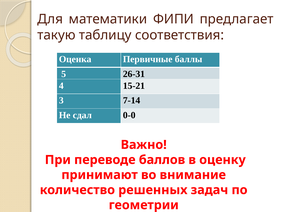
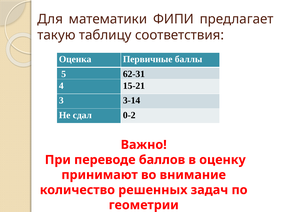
26-31: 26-31 -> 62-31 (134, 74)
7-14: 7-14 -> 3-14 (132, 101)
0-0: 0-0 -> 0-2 (129, 115)
